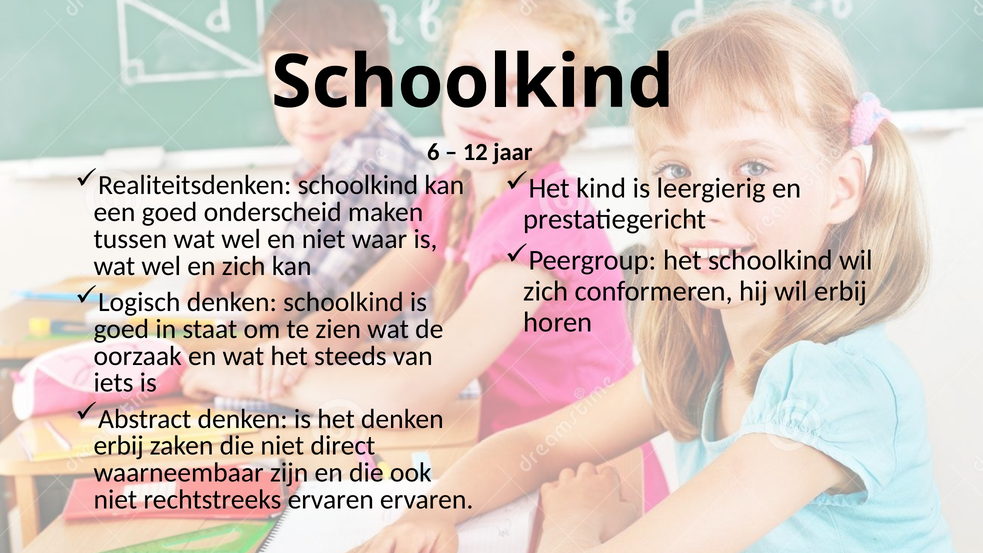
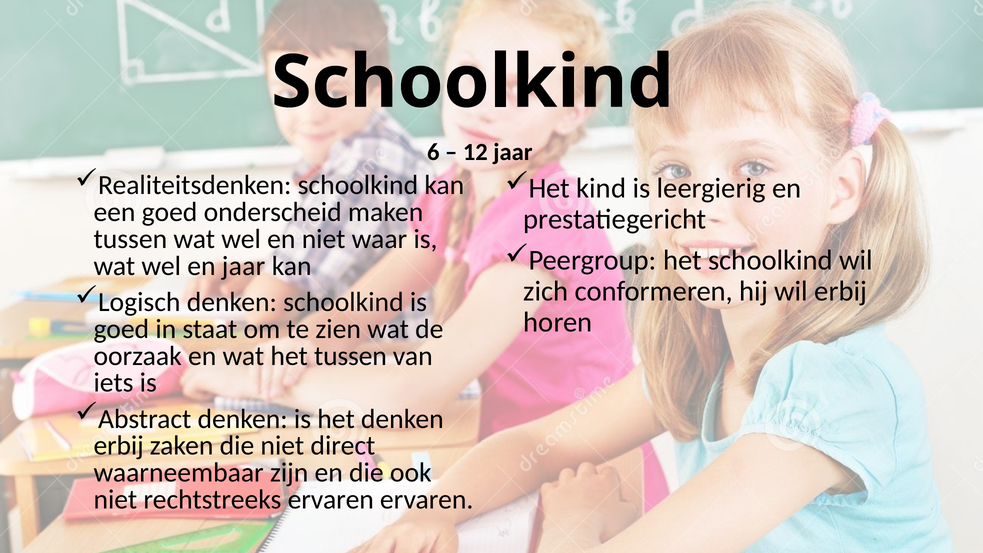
en zich: zich -> jaar (244, 266)
het steeds: steeds -> tussen (350, 356)
